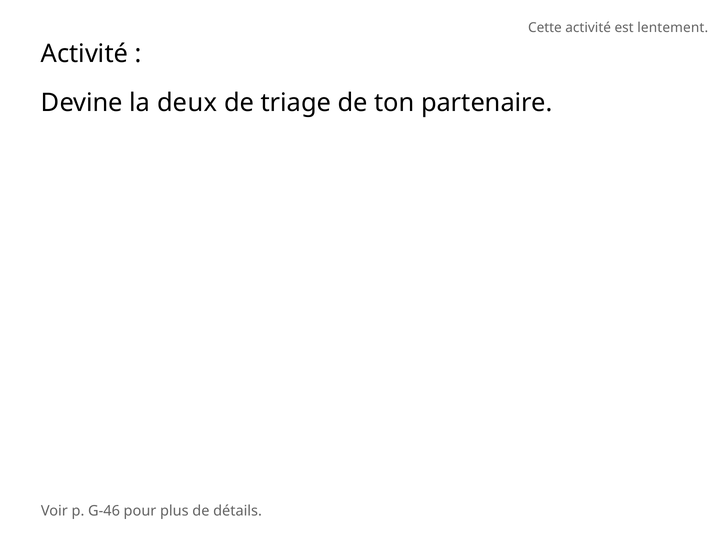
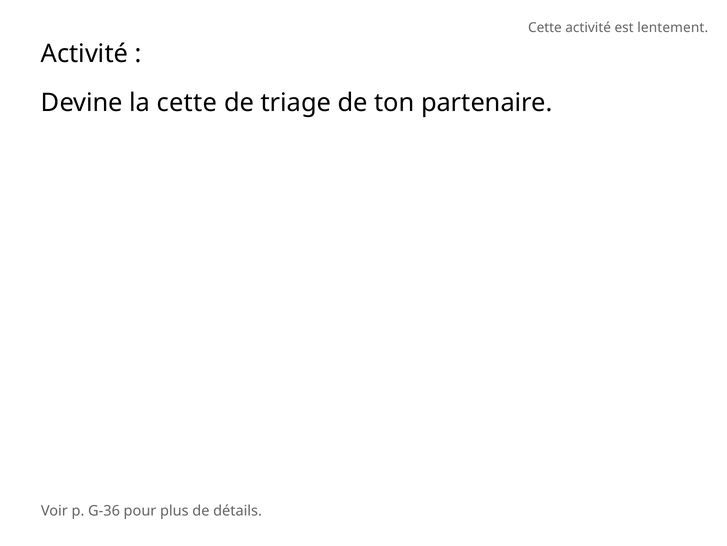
la deux: deux -> cette (187, 103)
G-46: G-46 -> G-36 (104, 510)
